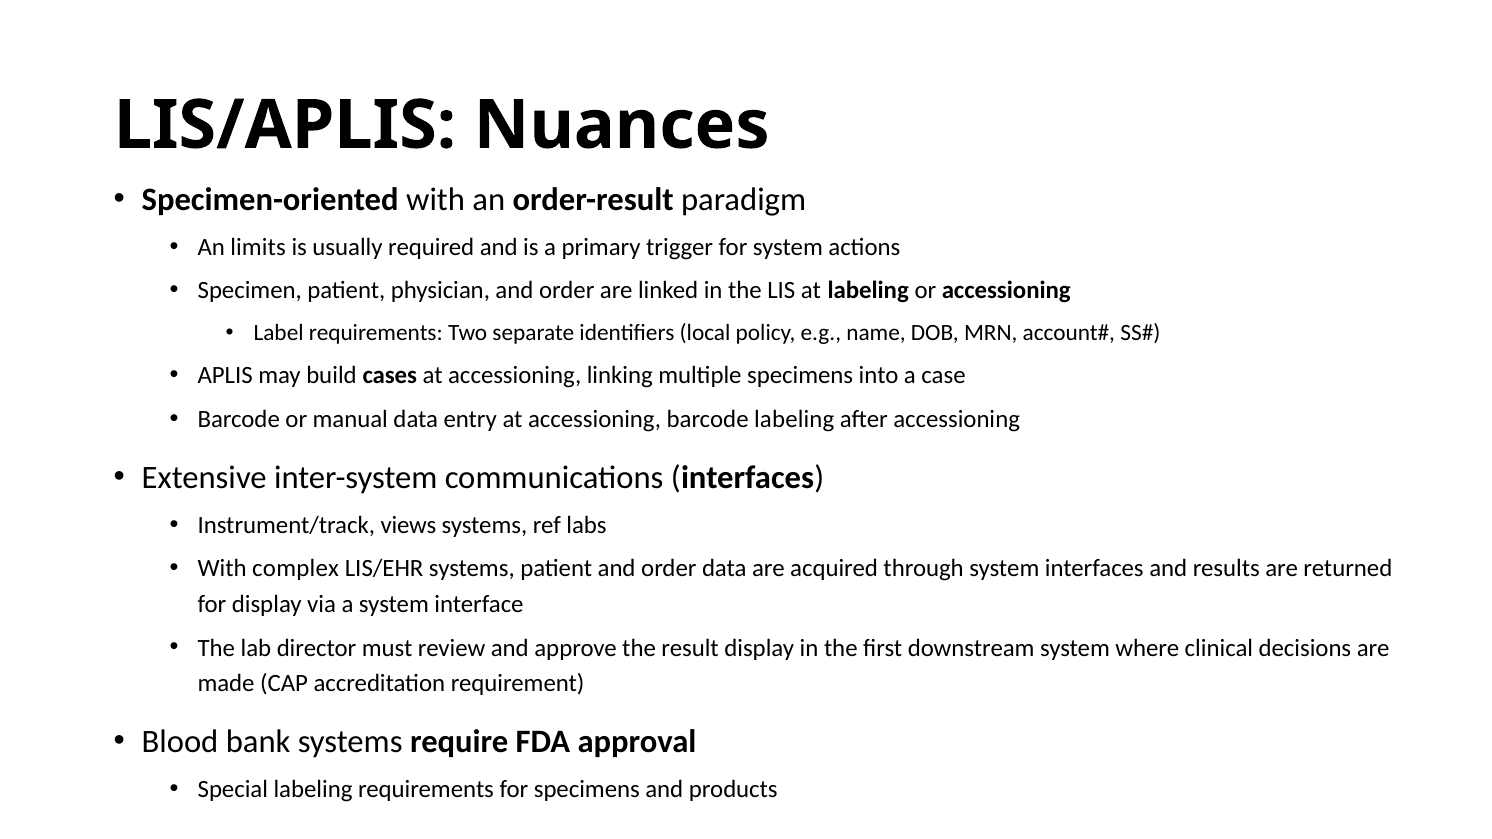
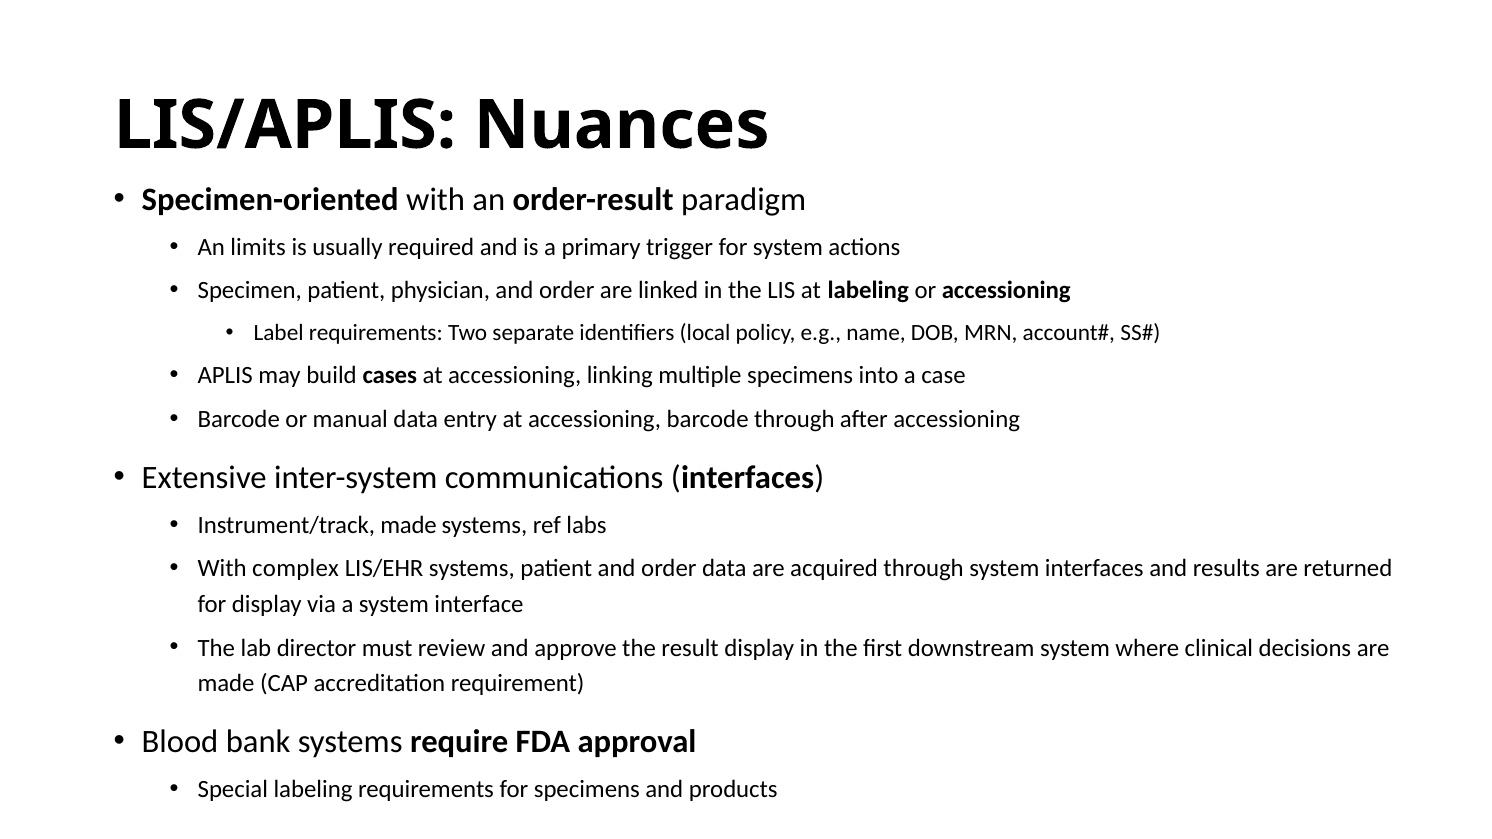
barcode labeling: labeling -> through (794, 419)
Instrument/track views: views -> made (408, 525)
